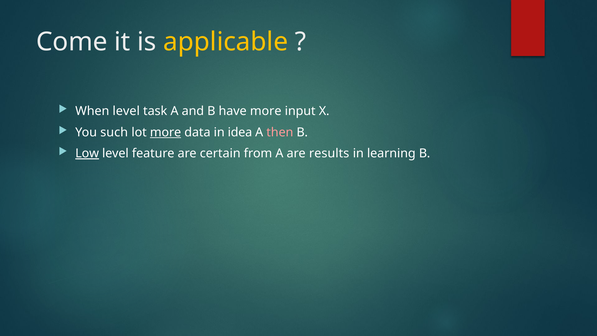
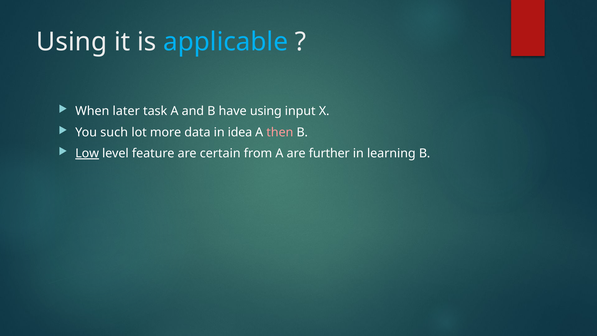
Come: Come -> Using (72, 42)
applicable colour: yellow -> light blue (226, 42)
When level: level -> later (126, 111)
have more: more -> using (266, 111)
more underline: present -> none (166, 132)
results: results -> further (329, 153)
